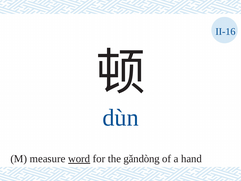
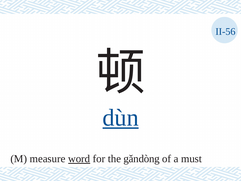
II-16: II-16 -> II-56 (225, 32)
dùn underline: none -> present (121, 118)
hand: hand -> must (192, 159)
